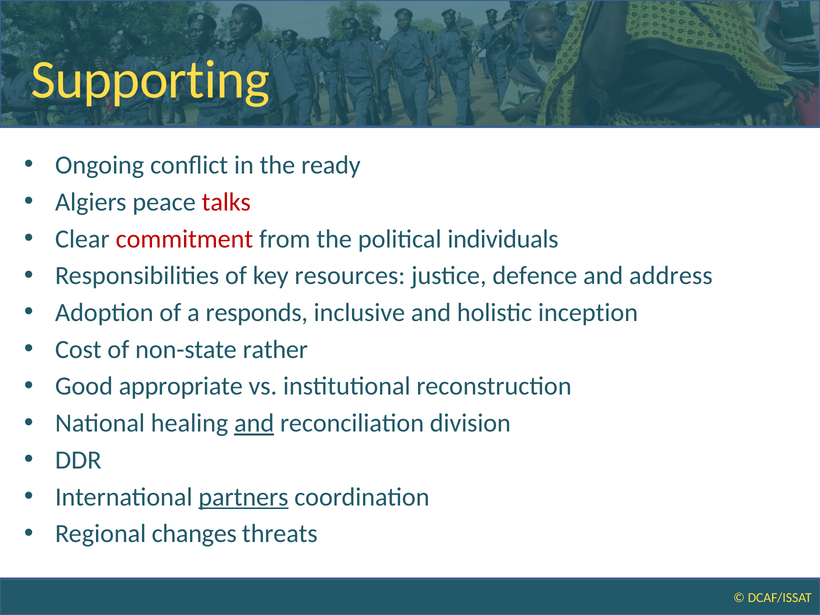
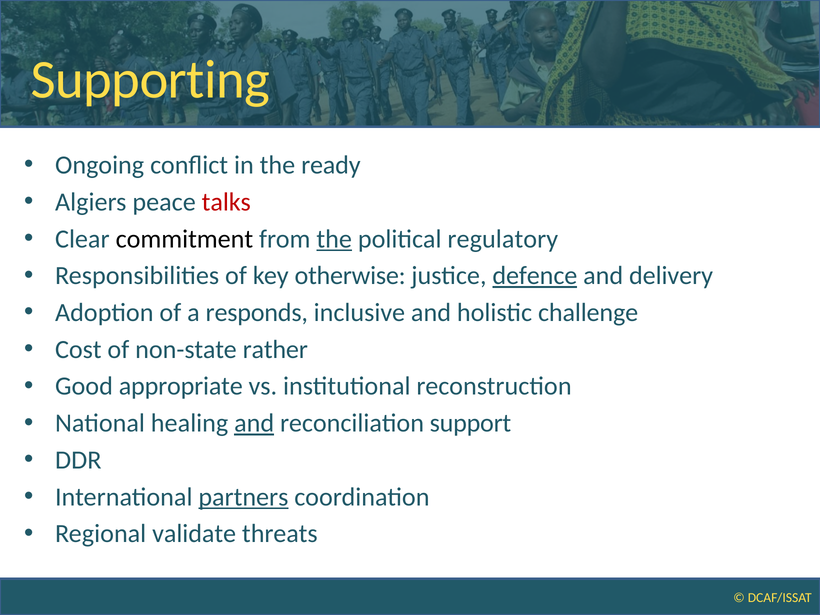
commitment colour: red -> black (184, 239)
the underline: none -> present (334, 239)
individuals: individuals -> regulatory (503, 239)
resources: resources -> otherwise (350, 276)
defence underline: none -> present (535, 276)
address: address -> delivery (671, 276)
inception: inception -> challenge (588, 313)
division: division -> support (470, 423)
changes: changes -> validate (194, 534)
